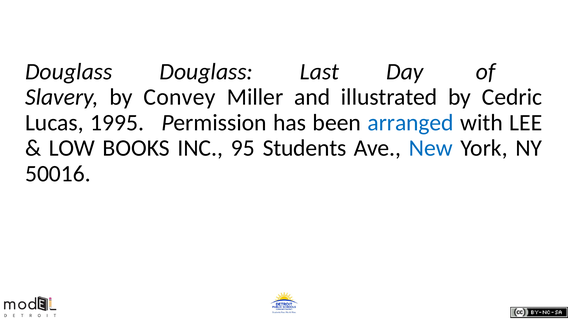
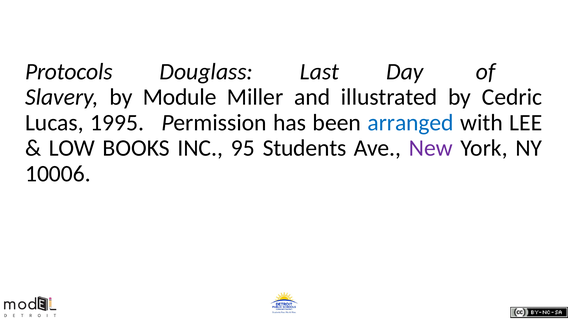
Douglass: Douglass -> Protocols (69, 72)
Convey: Convey -> Module (180, 97)
New colour: blue -> purple (431, 148)
50016: 50016 -> 10006 (58, 174)
